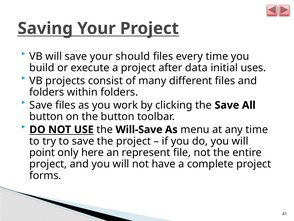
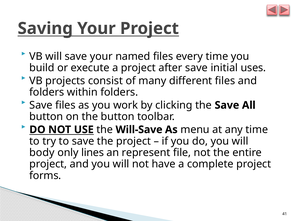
should: should -> named (133, 56)
after data: data -> save (196, 68)
point: point -> body (42, 152)
here: here -> lines (93, 152)
